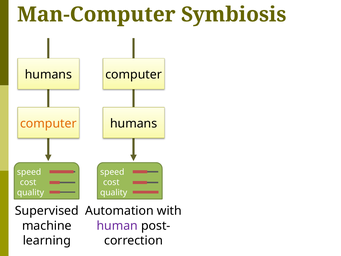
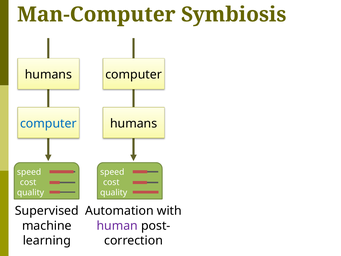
computer colour: orange -> blue (48, 123)
